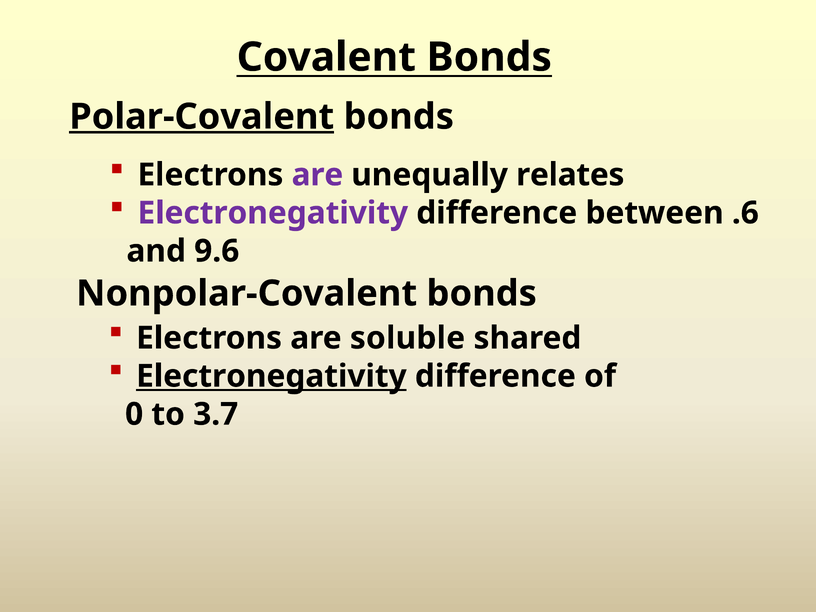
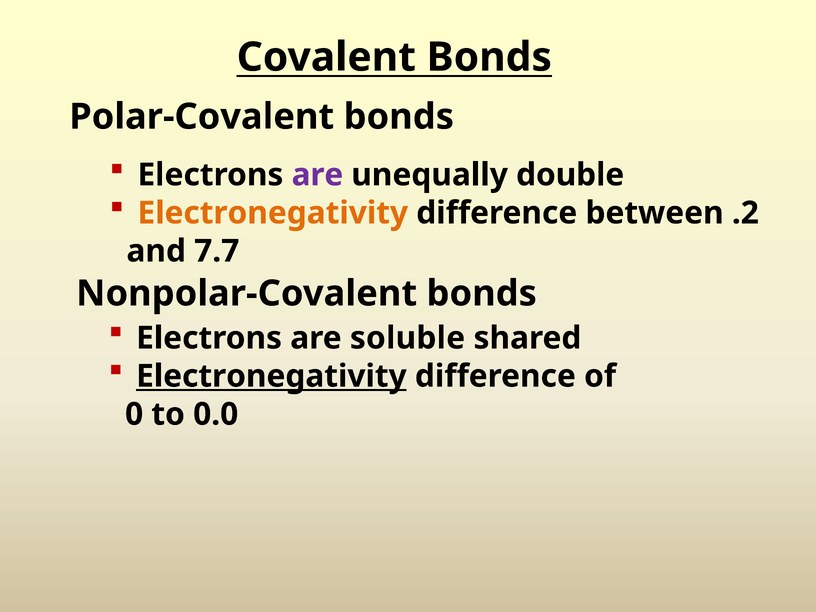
Polar-Covalent underline: present -> none (202, 117)
relates: relates -> double (570, 175)
Electronegativity colour: purple -> orange (273, 213)
.6: .6 -> .2 (745, 213)
9.6: 9.6 -> 7.7 (217, 251)
3.7: 3.7 -> 0.0 (216, 414)
